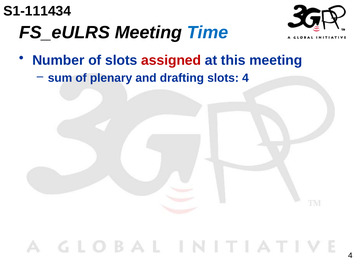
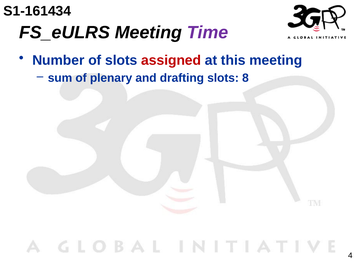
S1-111434: S1-111434 -> S1-161434 (37, 11)
Time colour: blue -> purple (208, 33)
slots 4: 4 -> 8 (245, 78)
